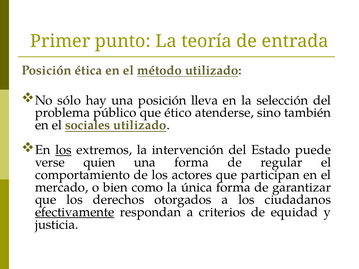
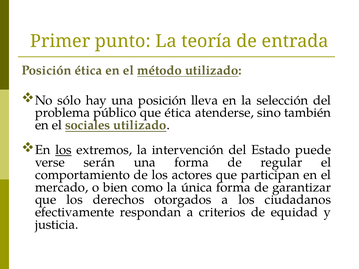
que ético: ético -> ética (178, 113)
quien: quien -> serán (99, 163)
efectivamente underline: present -> none (75, 212)
